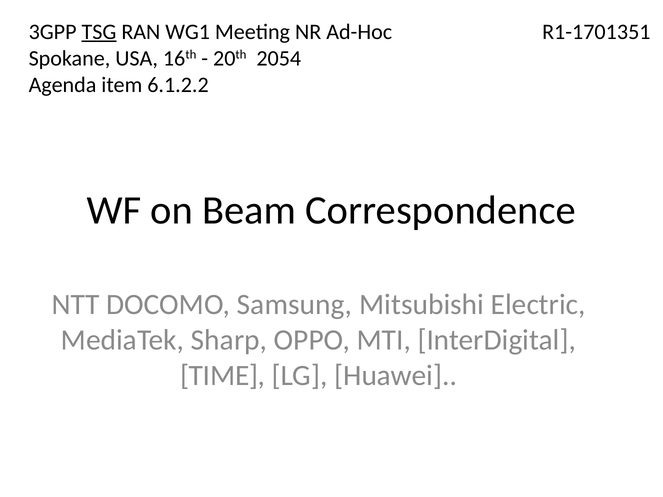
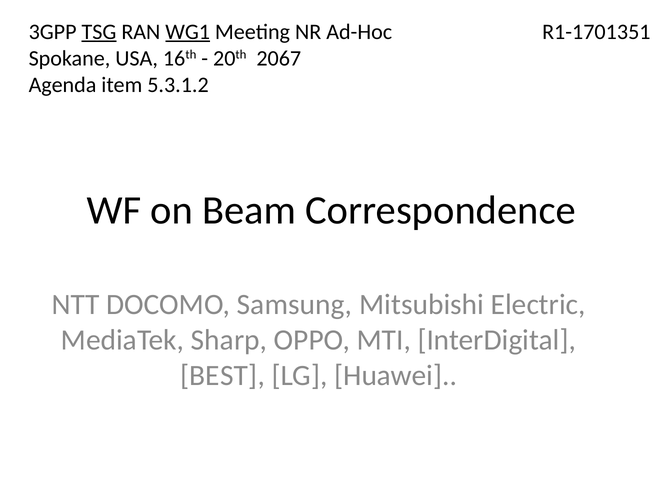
WG1 underline: none -> present (188, 32)
2054: 2054 -> 2067 (279, 58)
6.1.2.2: 6.1.2.2 -> 5.3.1.2 (178, 85)
TIME: TIME -> BEST (222, 376)
